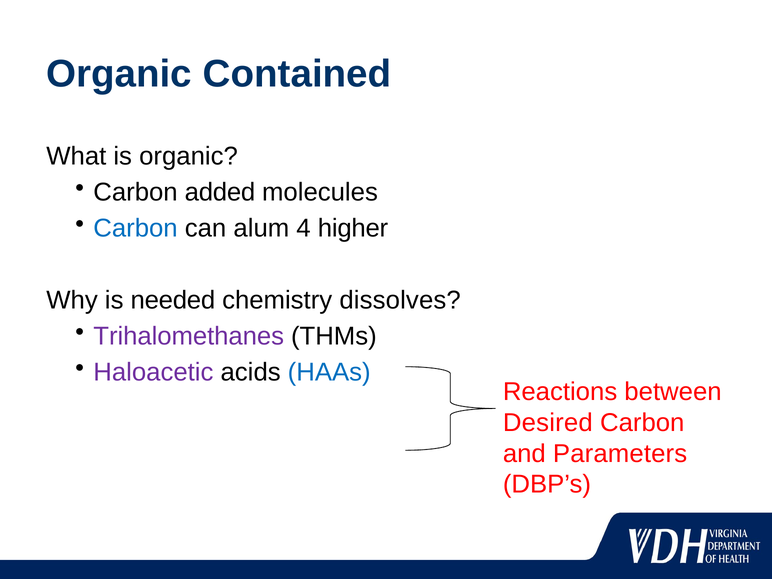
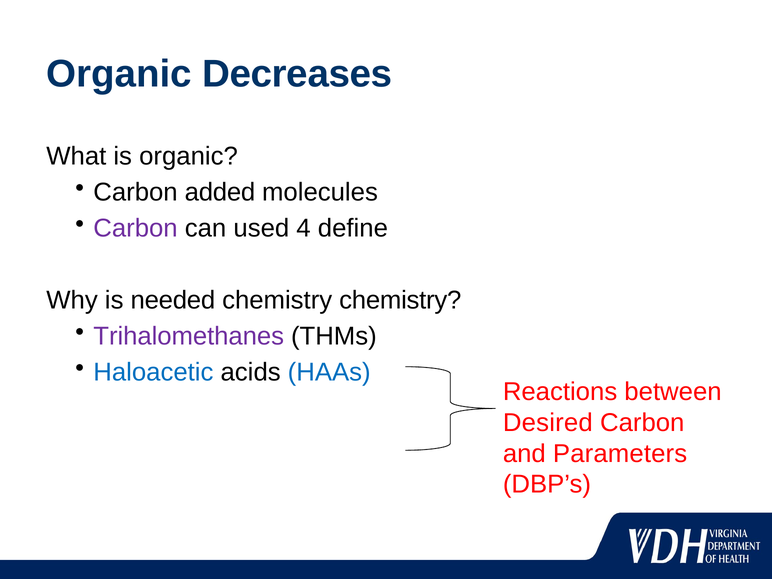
Contained: Contained -> Decreases (297, 74)
Carbon colour: blue -> purple (136, 228)
alum: alum -> used (261, 228)
higher: higher -> define (353, 228)
chemistry dissolves: dissolves -> chemistry (400, 300)
Haloacetic colour: purple -> blue (153, 372)
